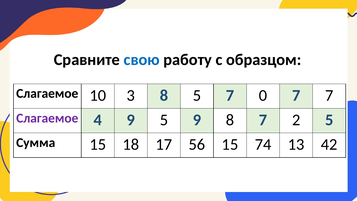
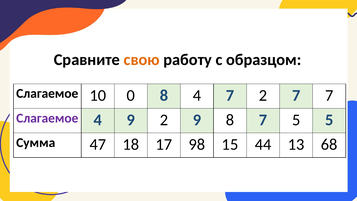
свою colour: blue -> orange (142, 60)
3: 3 -> 0 (131, 95)
8 5: 5 -> 4 (197, 95)
7 0: 0 -> 2 (263, 95)
9 5: 5 -> 2 (164, 120)
7 2: 2 -> 5 (296, 120)
Сумма 15: 15 -> 47 (98, 144)
56: 56 -> 98 (197, 144)
74: 74 -> 44 (263, 144)
42: 42 -> 68 (329, 144)
